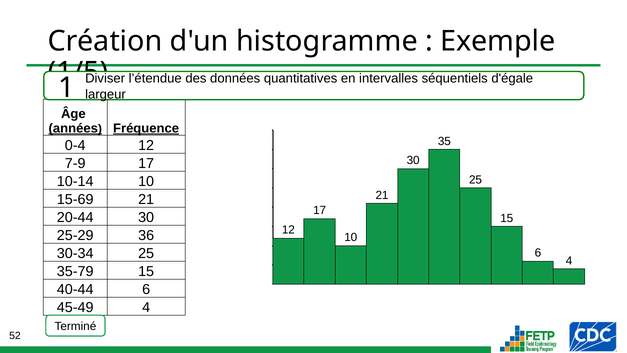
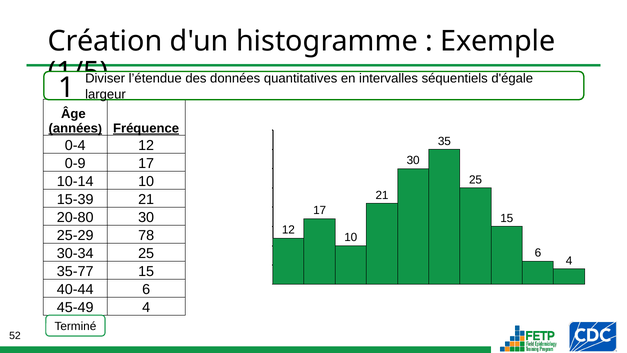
7-9: 7-9 -> 0-9 (75, 163)
15-69: 15-69 -> 15-39 (75, 199)
20-44: 20-44 -> 20-80 (75, 217)
36: 36 -> 78 (146, 235)
35-79: 35-79 -> 35-77 (75, 271)
